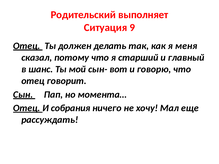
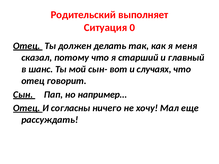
9: 9 -> 0 (132, 28)
говорю: говорю -> случаях (154, 69)
момента…: момента… -> например… (102, 95)
собрания: собрания -> согласны (71, 108)
